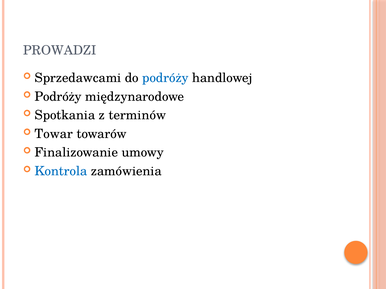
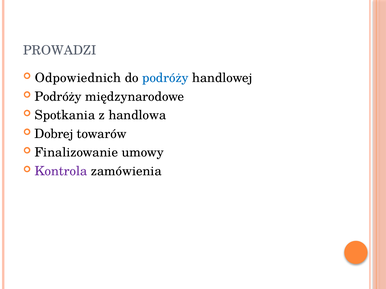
Sprzedawcami: Sprzedawcami -> Odpowiednich (78, 78)
terminów: terminów -> handlowa (137, 115)
Towar: Towar -> Dobrej (54, 134)
Kontrola colour: blue -> purple (61, 171)
